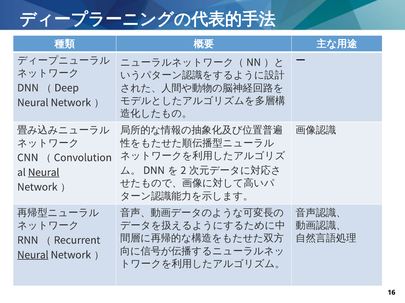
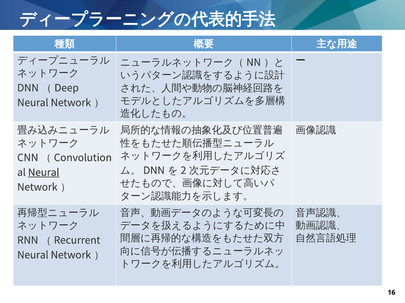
Neural underline: present -> none (33, 256)
